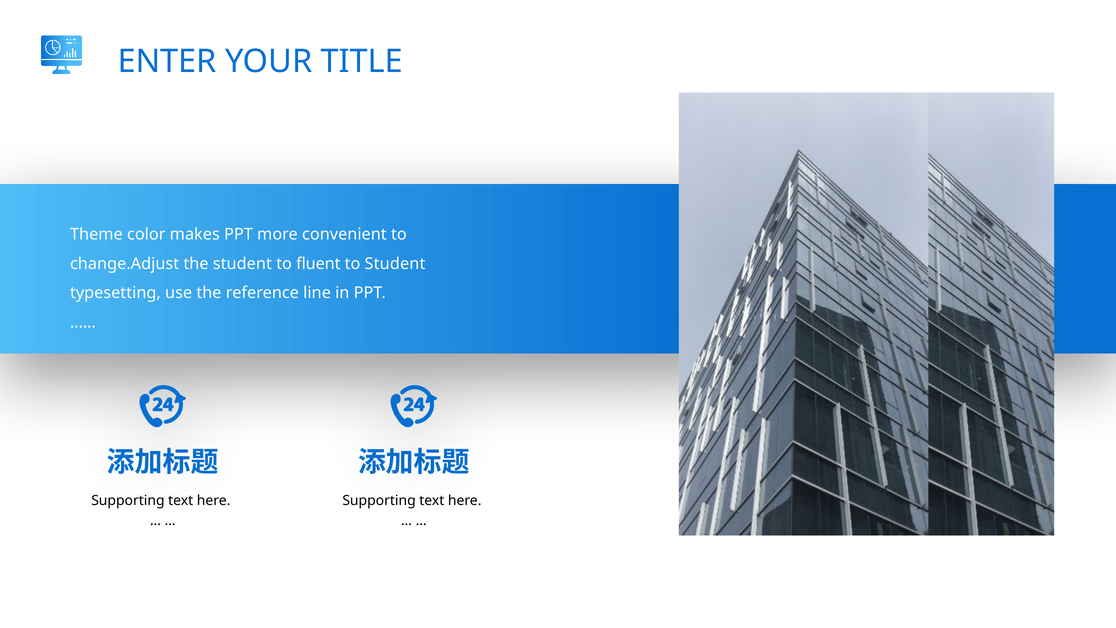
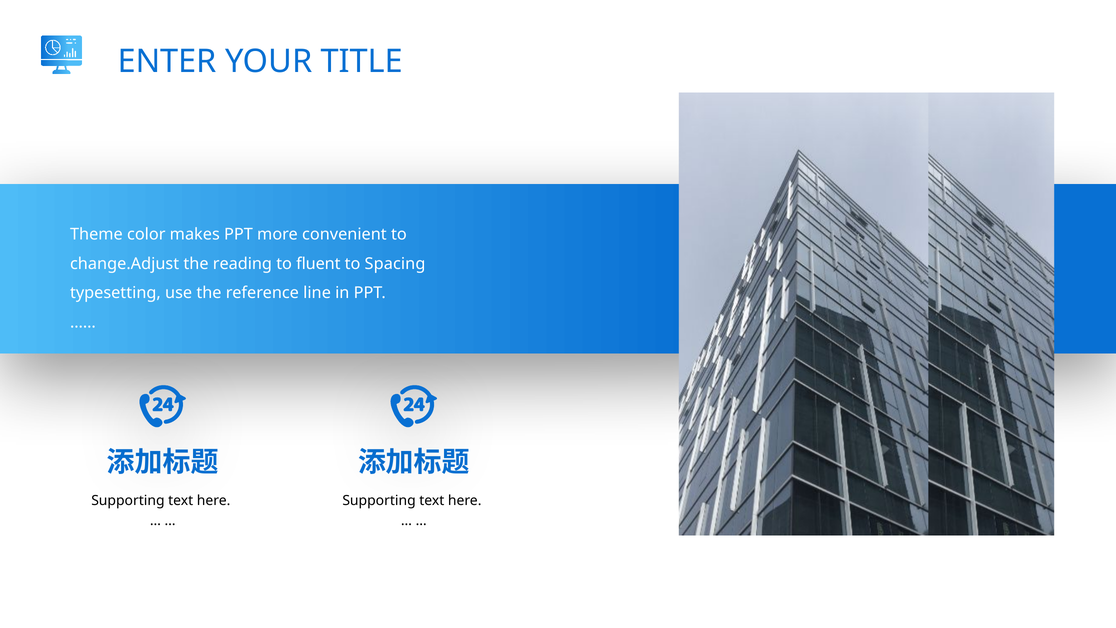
the student: student -> reading (242, 264)
to Student: Student -> Spacing (395, 264)
